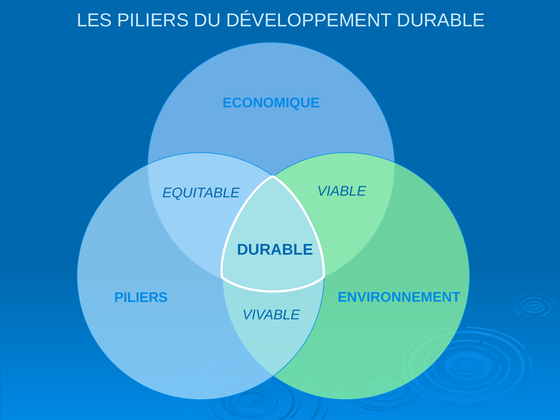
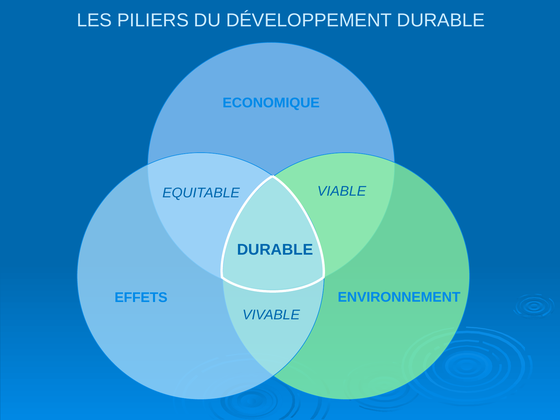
PILIERS: PILIERS -> EFFETS (141, 298)
